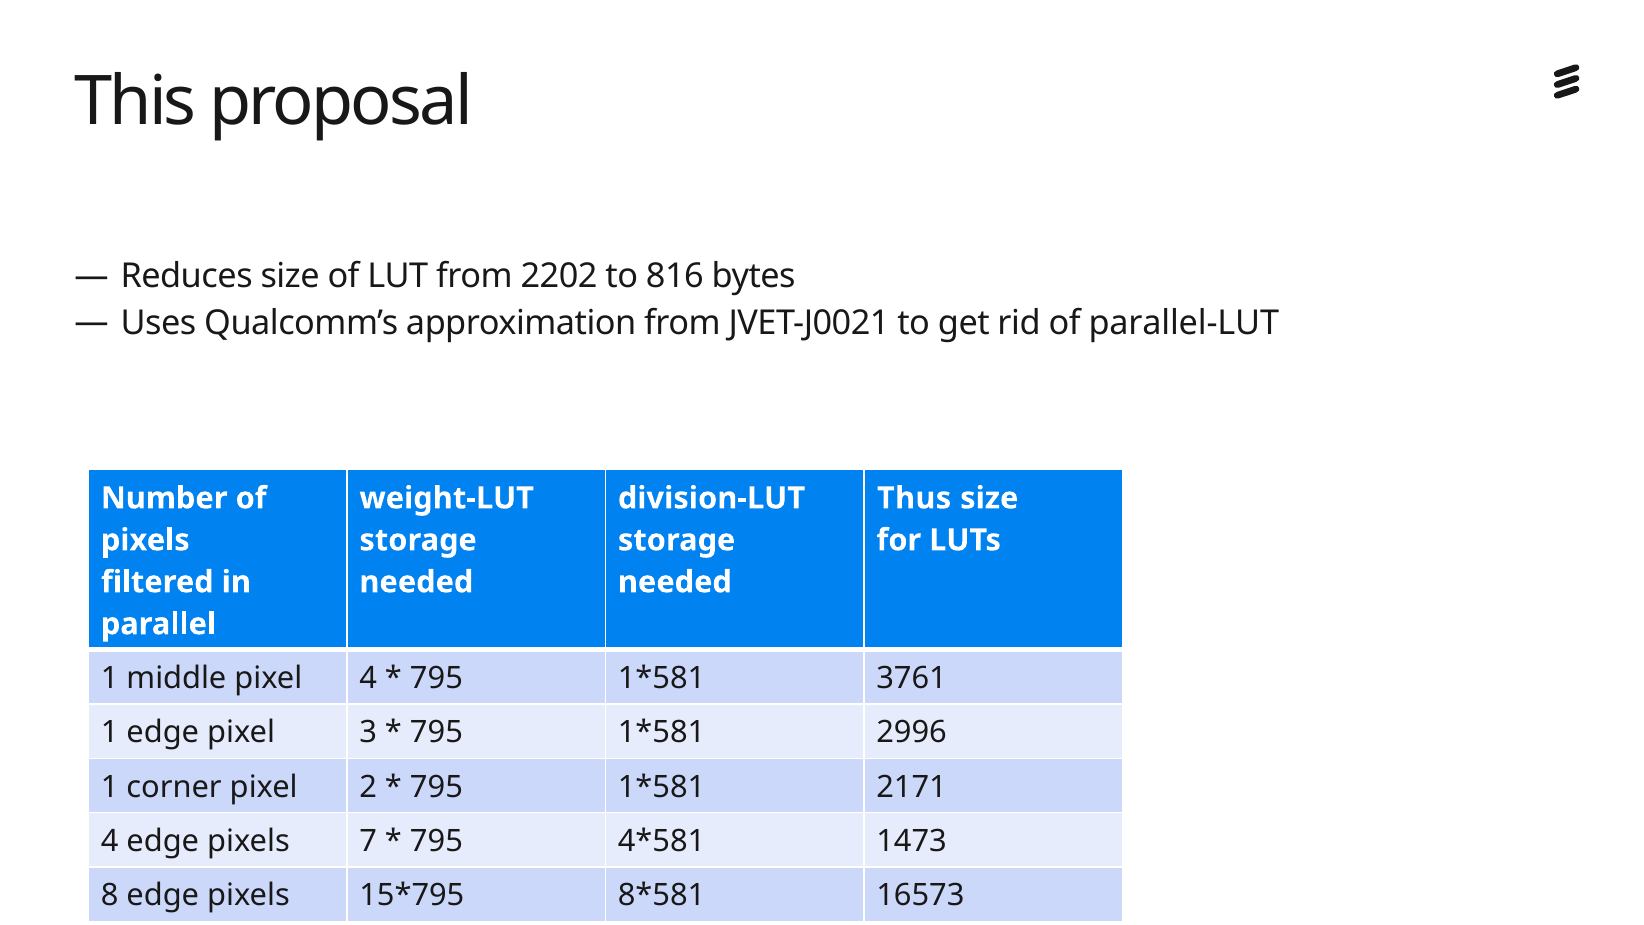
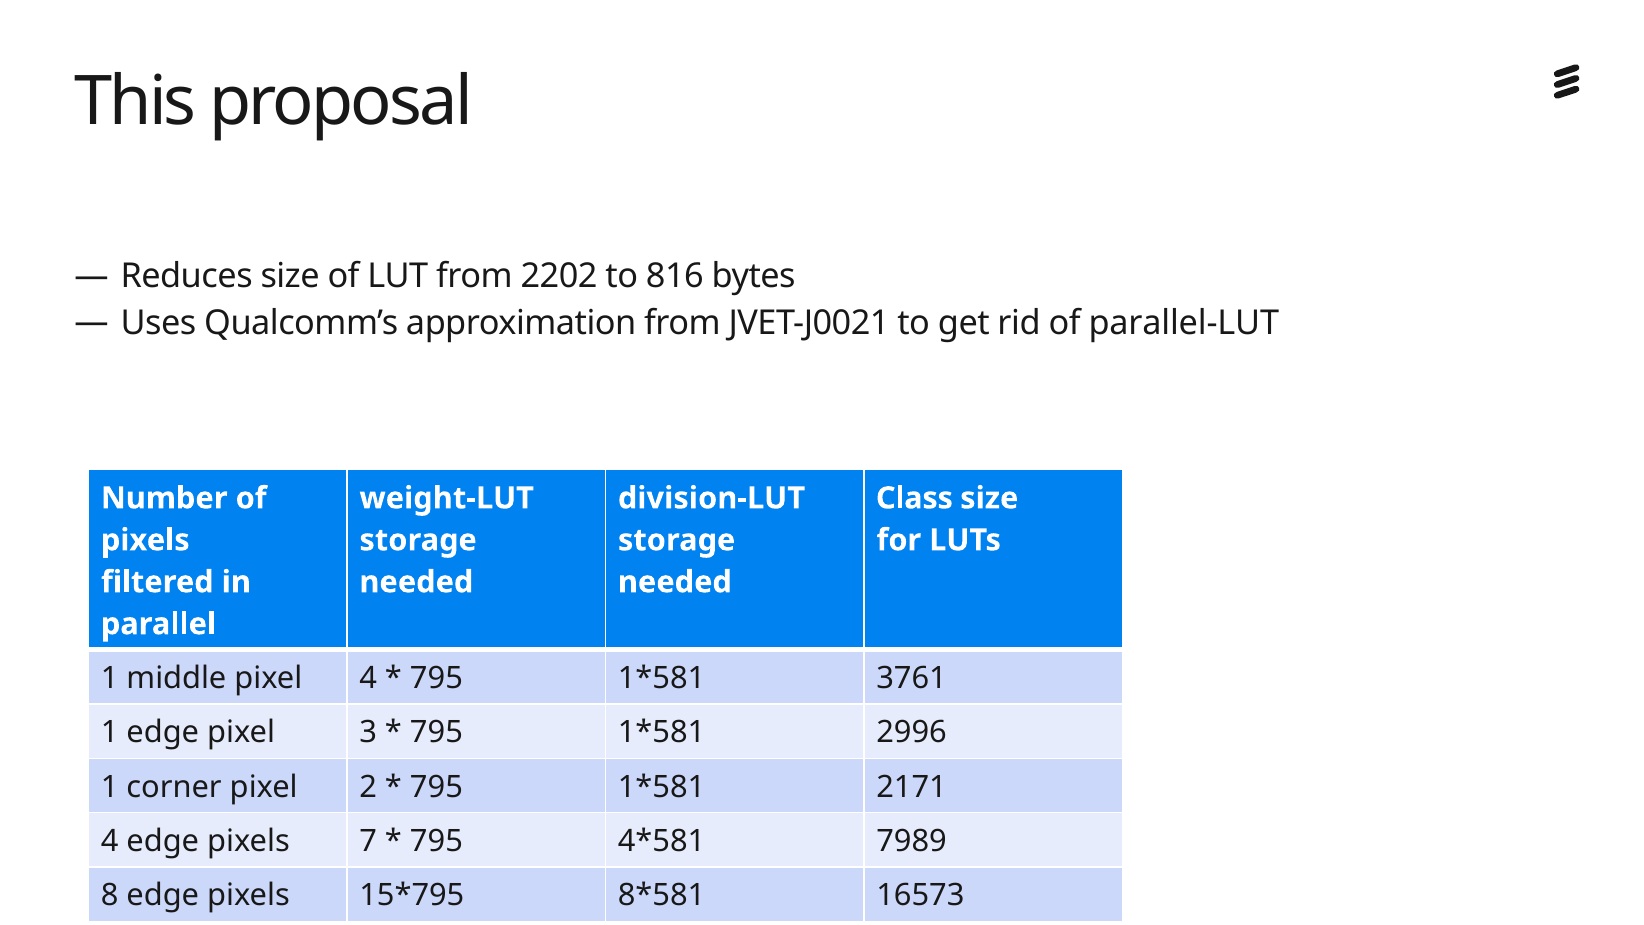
Thus: Thus -> Class (914, 498)
1473: 1473 -> 7989 (912, 841)
